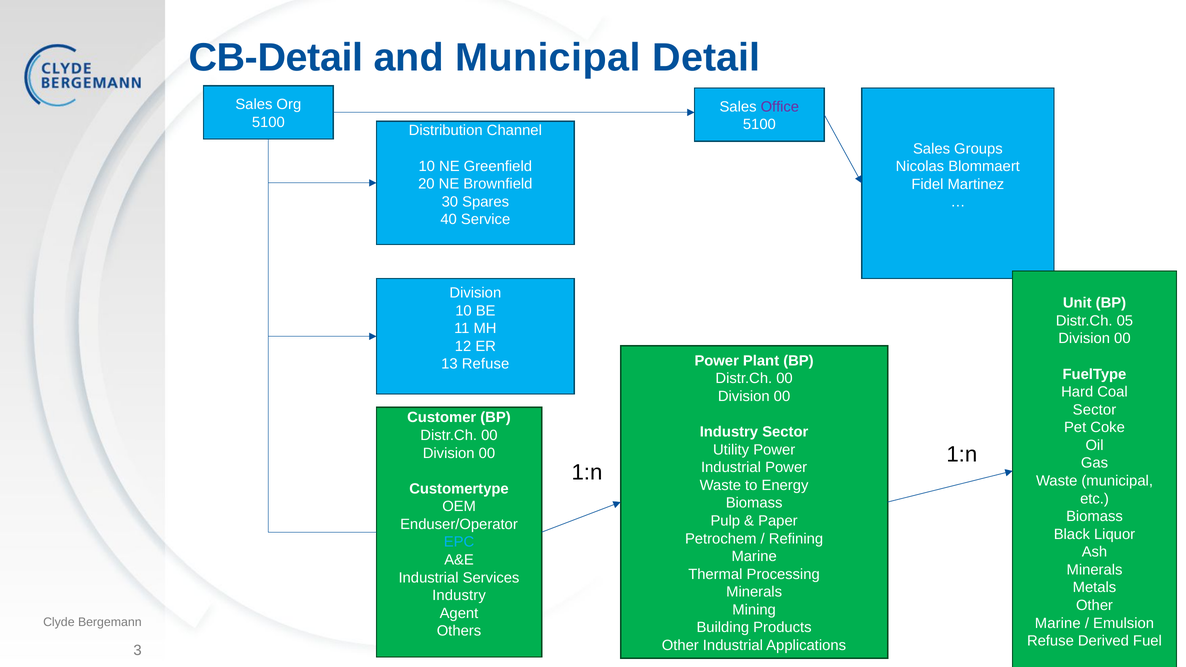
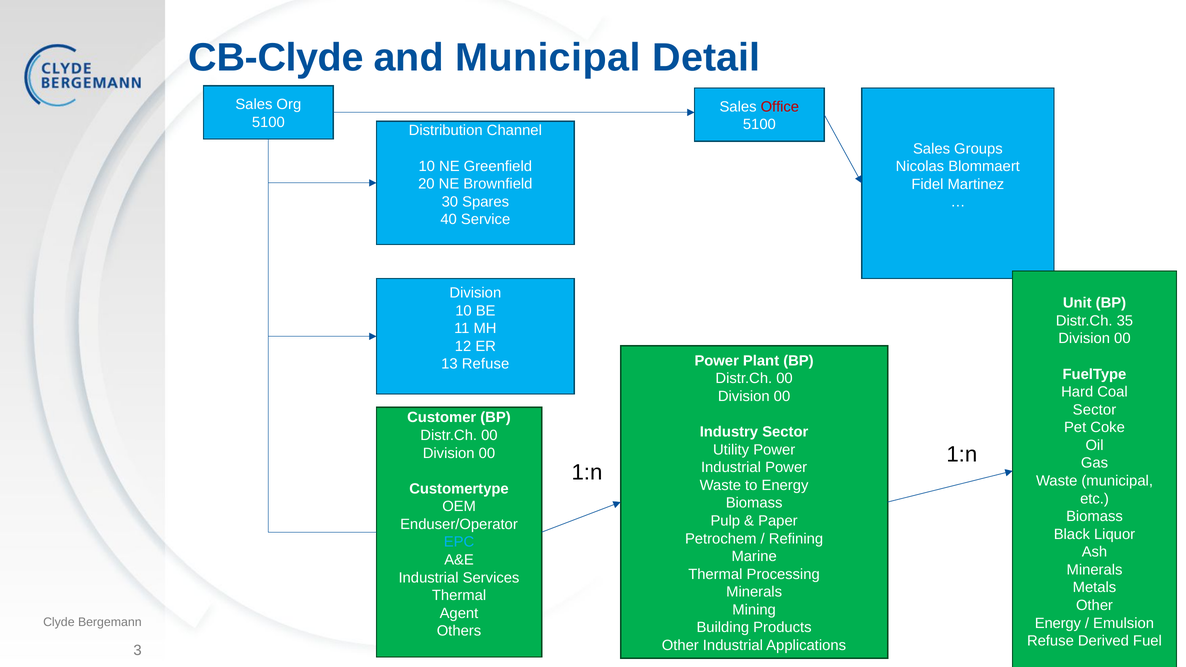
CB-Detail: CB-Detail -> CB-Clyde (276, 58)
Office colour: purple -> red (780, 107)
05: 05 -> 35 (1125, 321)
Industry: Industry -> Thermal (459, 596)
Marine: Marine -> Energy (1058, 623)
